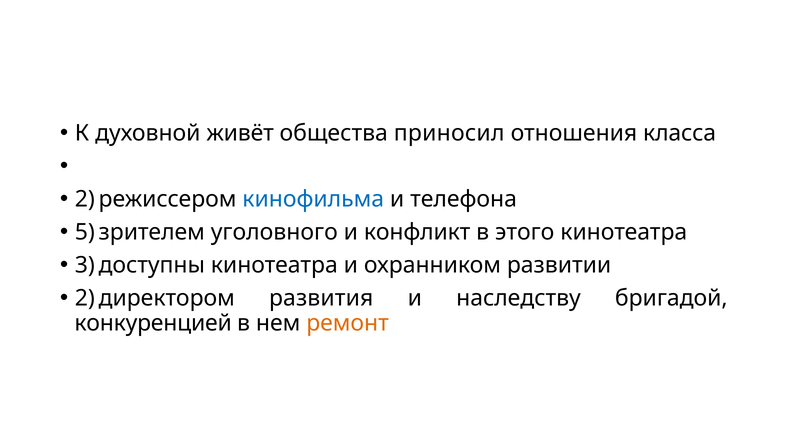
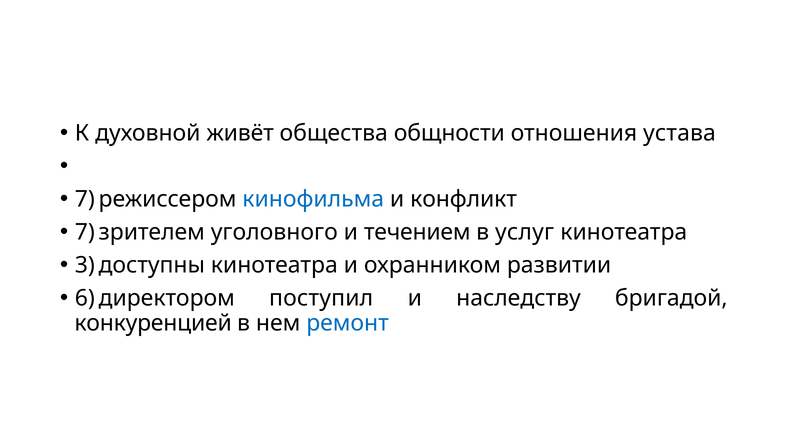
приносил: приносил -> общности (449, 133)
класса: класса -> устава (679, 133)
2: 2 -> 7 (85, 199)
телефона: телефона -> конфликт (464, 199)
5: 5 -> 7 (85, 232)
конфликт: конфликт -> течением (417, 232)
этого: этого -> услуг (525, 232)
2: 2 -> 6 (85, 298)
развития: развития -> поступил (321, 298)
ремонт colour: orange -> blue (348, 323)
